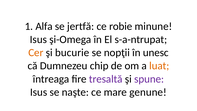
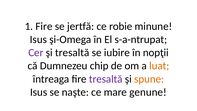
1 Alfa: Alfa -> Fire (44, 26)
Cer colour: orange -> purple (36, 53)
şi bucurie: bucurie -> tresaltă (72, 53)
nopţii: nopţii -> iubire (117, 53)
unesc: unesc -> nopţii (156, 53)
spune colour: purple -> orange (149, 79)
